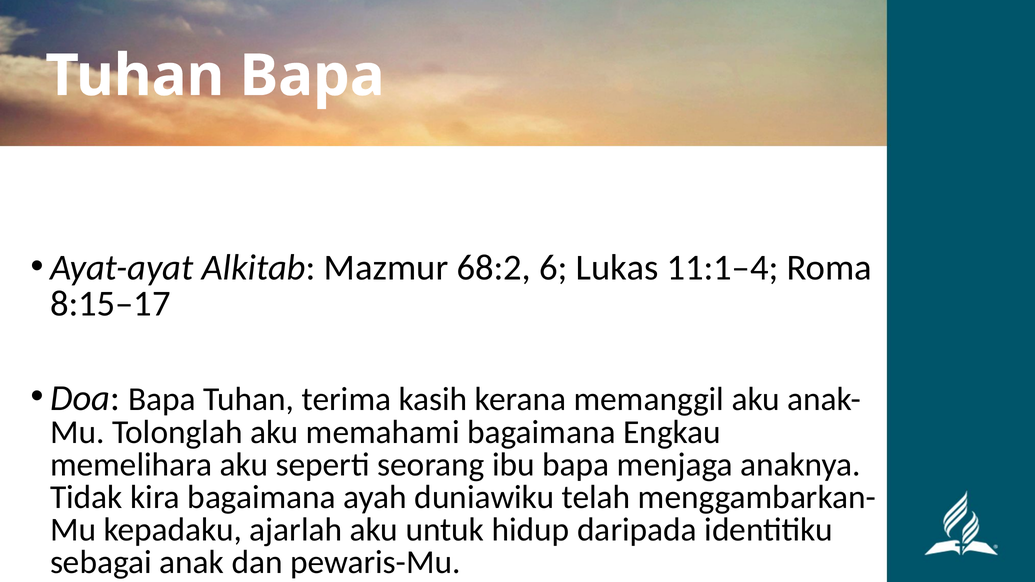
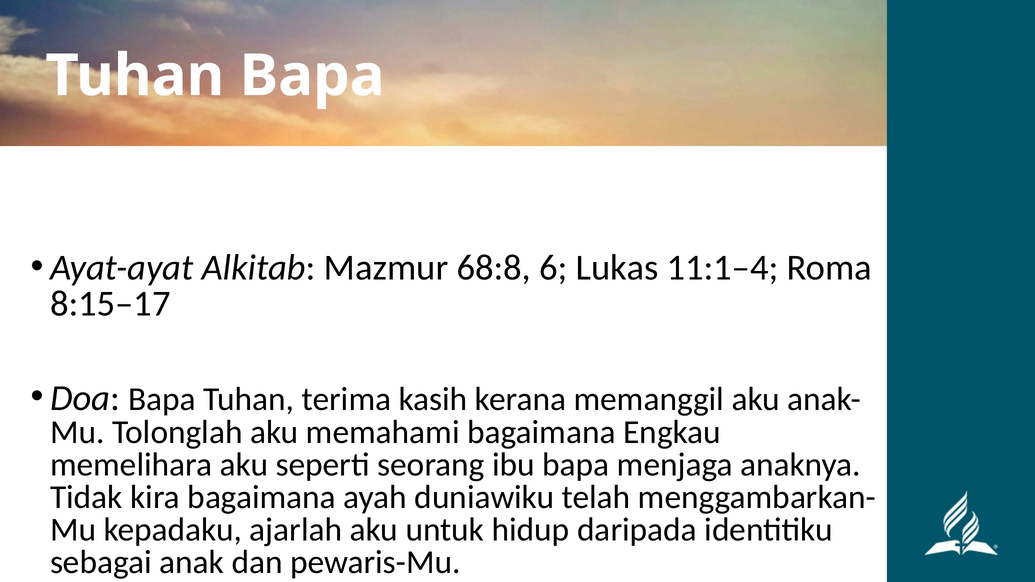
68:2: 68:2 -> 68:8 (494, 268)
